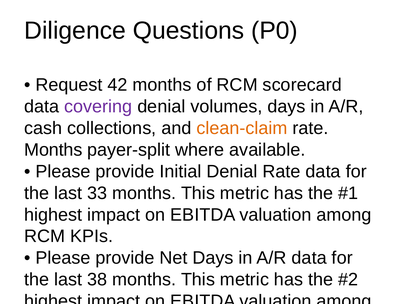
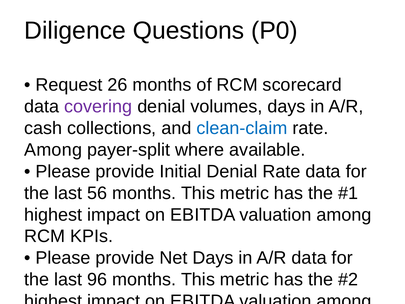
42: 42 -> 26 (118, 85)
clean-claim colour: orange -> blue (242, 128)
Months: Months -> Among (53, 150)
33: 33 -> 56 (97, 193)
38: 38 -> 96 (97, 279)
